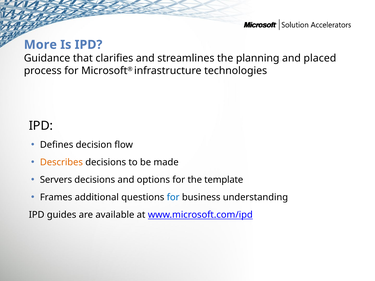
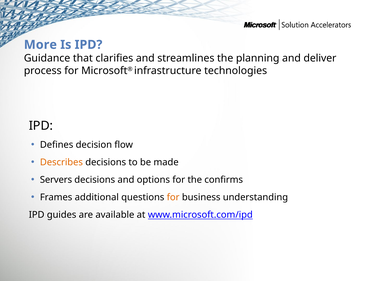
placed: placed -> deliver (320, 58)
template: template -> confirms (224, 180)
for colour: blue -> orange (173, 198)
